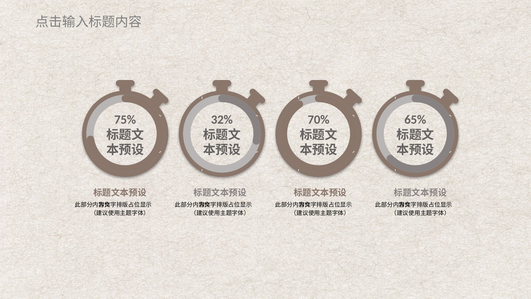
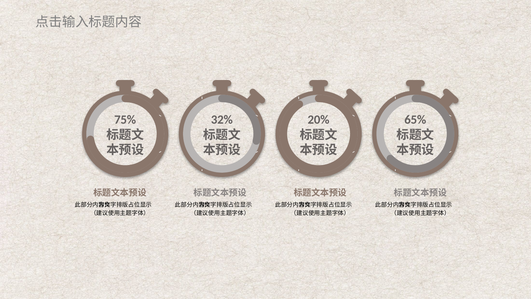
70%: 70% -> 20% (319, 120)
